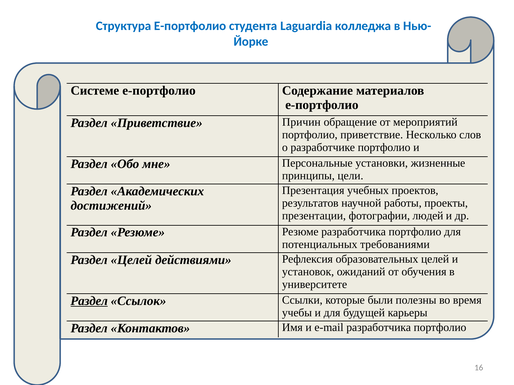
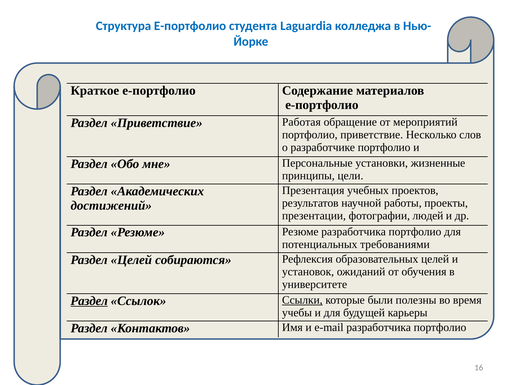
Системе: Системе -> Краткое (95, 91)
Причин: Причин -> Работая (301, 122)
действиями: действиями -> собираются (193, 260)
Ссылки underline: none -> present (302, 300)
